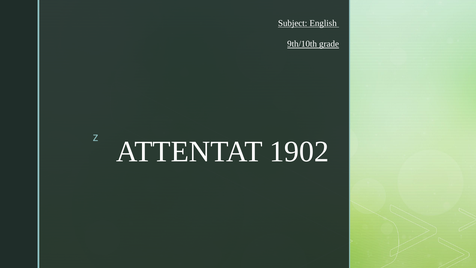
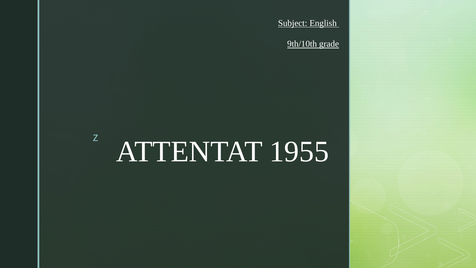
1902: 1902 -> 1955 (299, 152)
